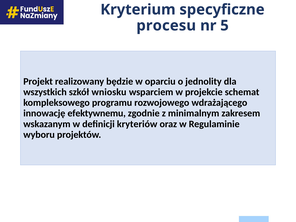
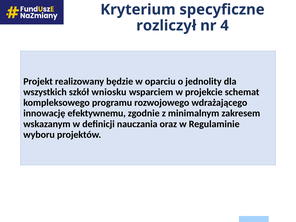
procesu: procesu -> rozliczył (166, 26)
5: 5 -> 4 (224, 26)
kryteriów: kryteriów -> nauczania (137, 124)
